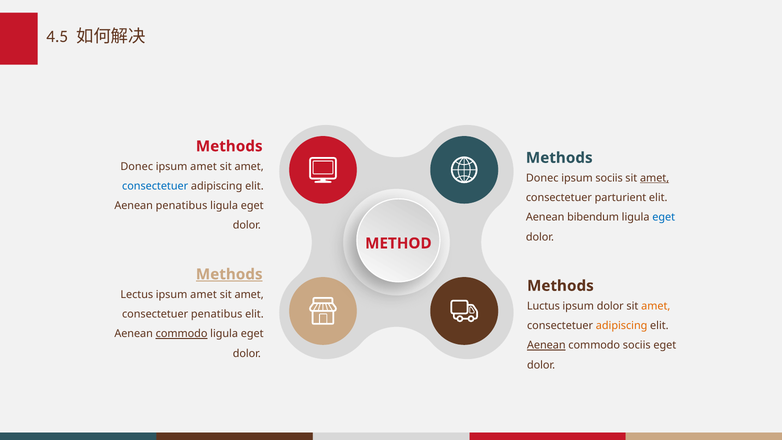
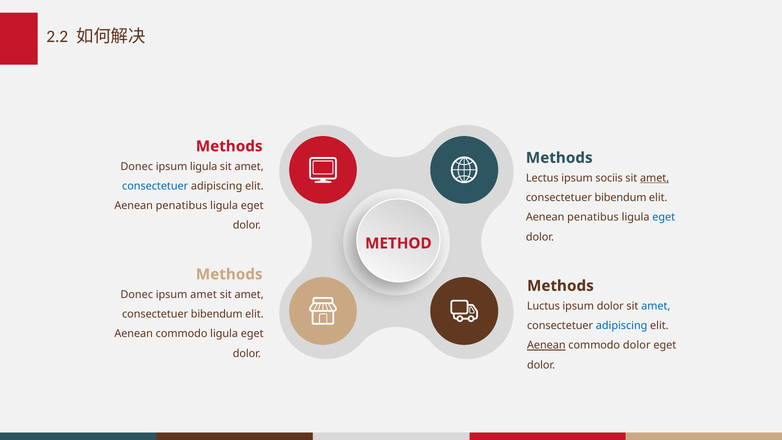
4.5: 4.5 -> 2.2 (57, 37)
amet: amet -> ligula (204, 167)
Donec: Donec -> Lectus (542, 178)
parturient: parturient -> bibendum (621, 198)
bibendum: bibendum -> penatibus (593, 217)
Methods underline: present -> none (229, 274)
Lectus: Lectus -> Donec (137, 295)
amet colour: orange -> blue (656, 306)
penatibus: penatibus -> bibendum (217, 314)
adipiscing colour: orange -> blue (622, 326)
commodo underline: present -> none (182, 334)
commodo sociis: sociis -> dolor (637, 345)
